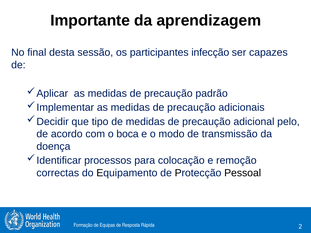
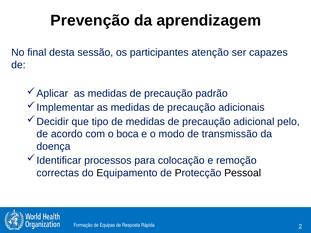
Importante: Importante -> Prevenção (90, 21)
infecção: infecção -> atenção (210, 53)
